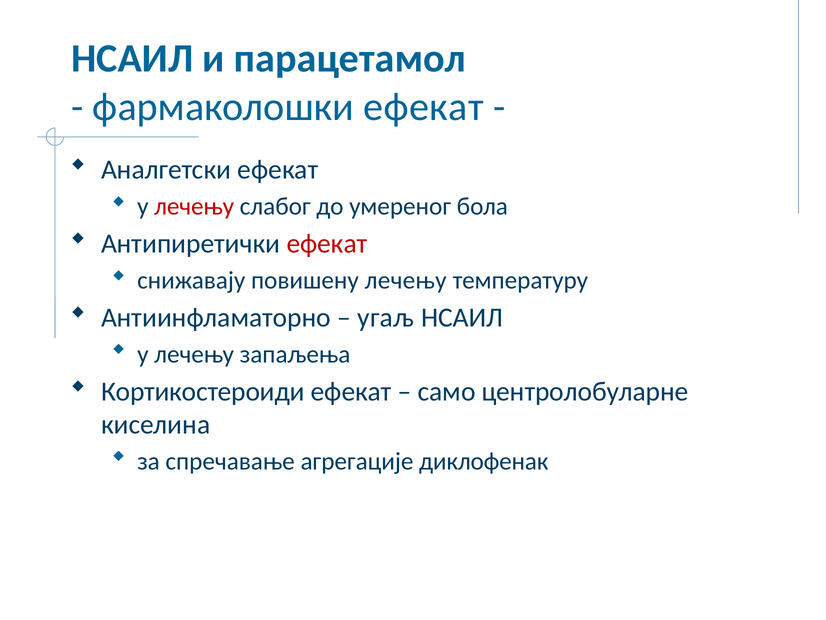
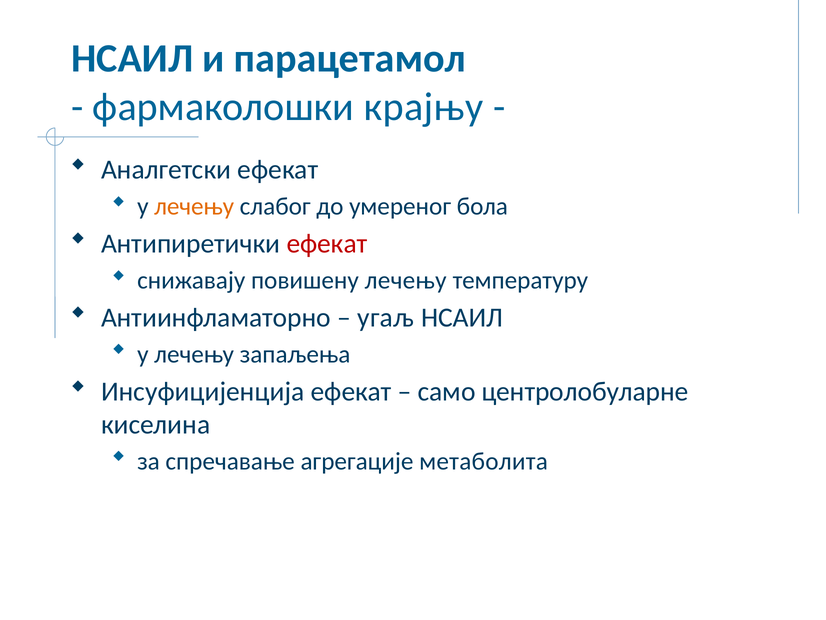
фармаколошки ефекат: ефекат -> крајњу (423, 107)
лечењу colour: red -> orange (194, 206)
Кортикостероиди: Кортикостероиди -> Инсуфицијенција (203, 391)
диклофенак: диклофенак -> метаболита (484, 461)
